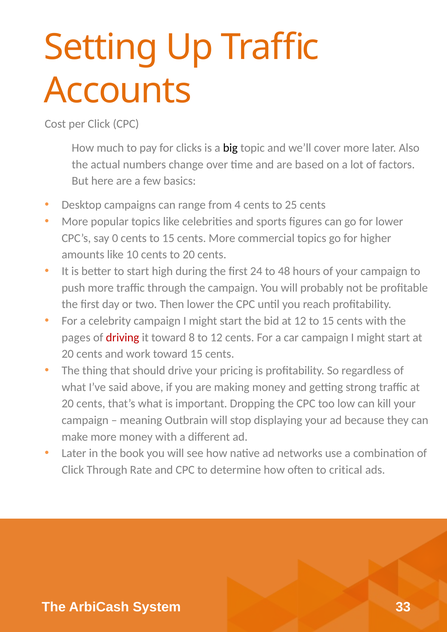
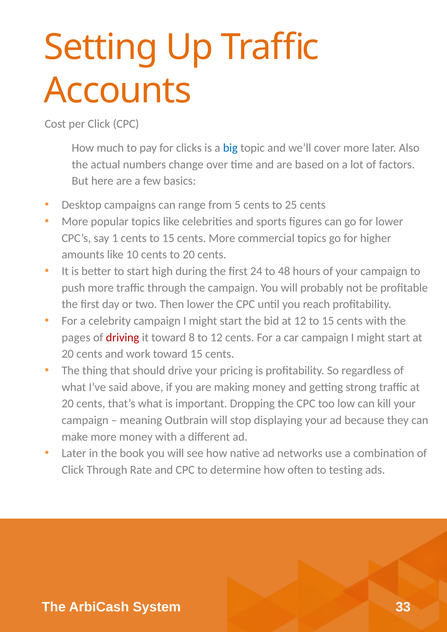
big colour: black -> blue (230, 148)
4: 4 -> 5 (238, 205)
0: 0 -> 1 (115, 238)
critical: critical -> testing (346, 470)
